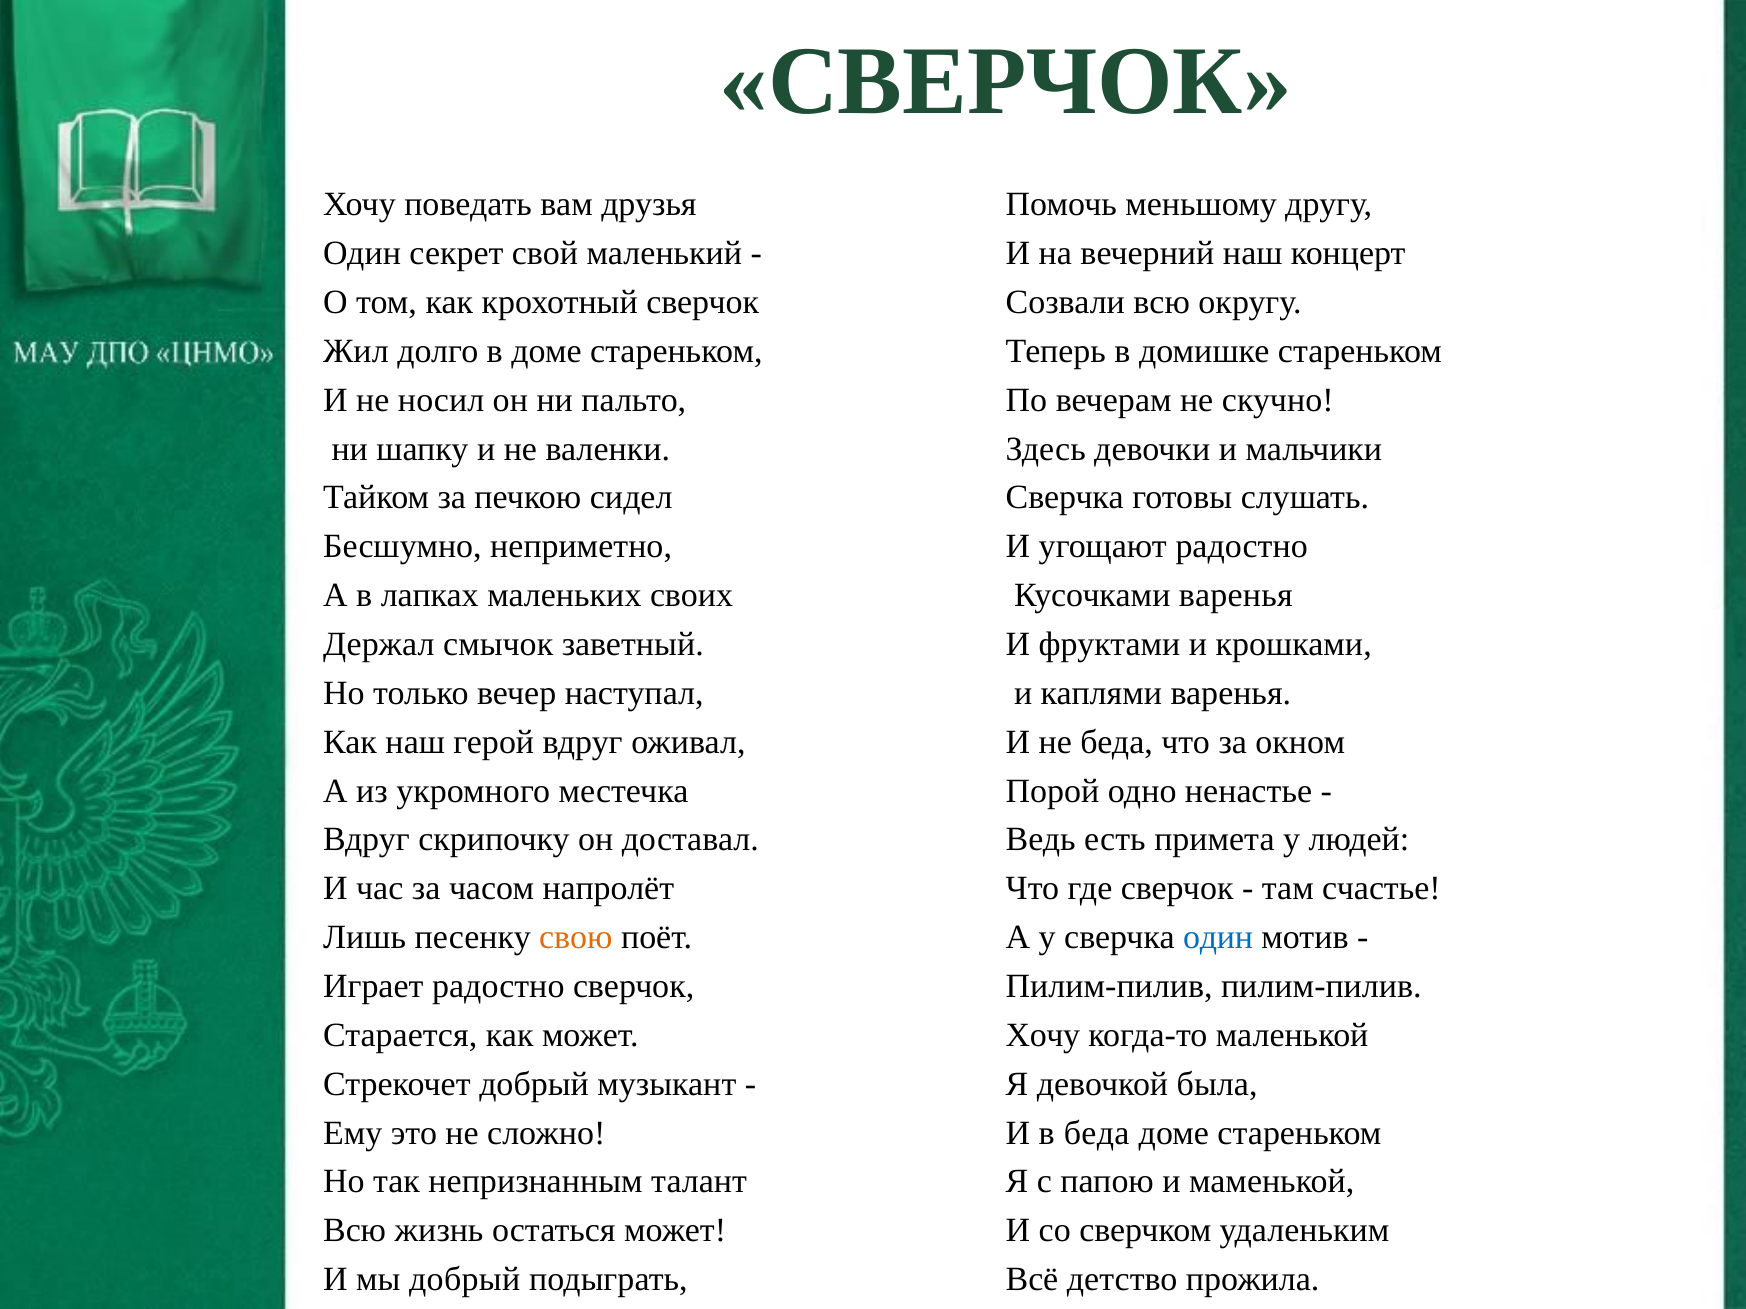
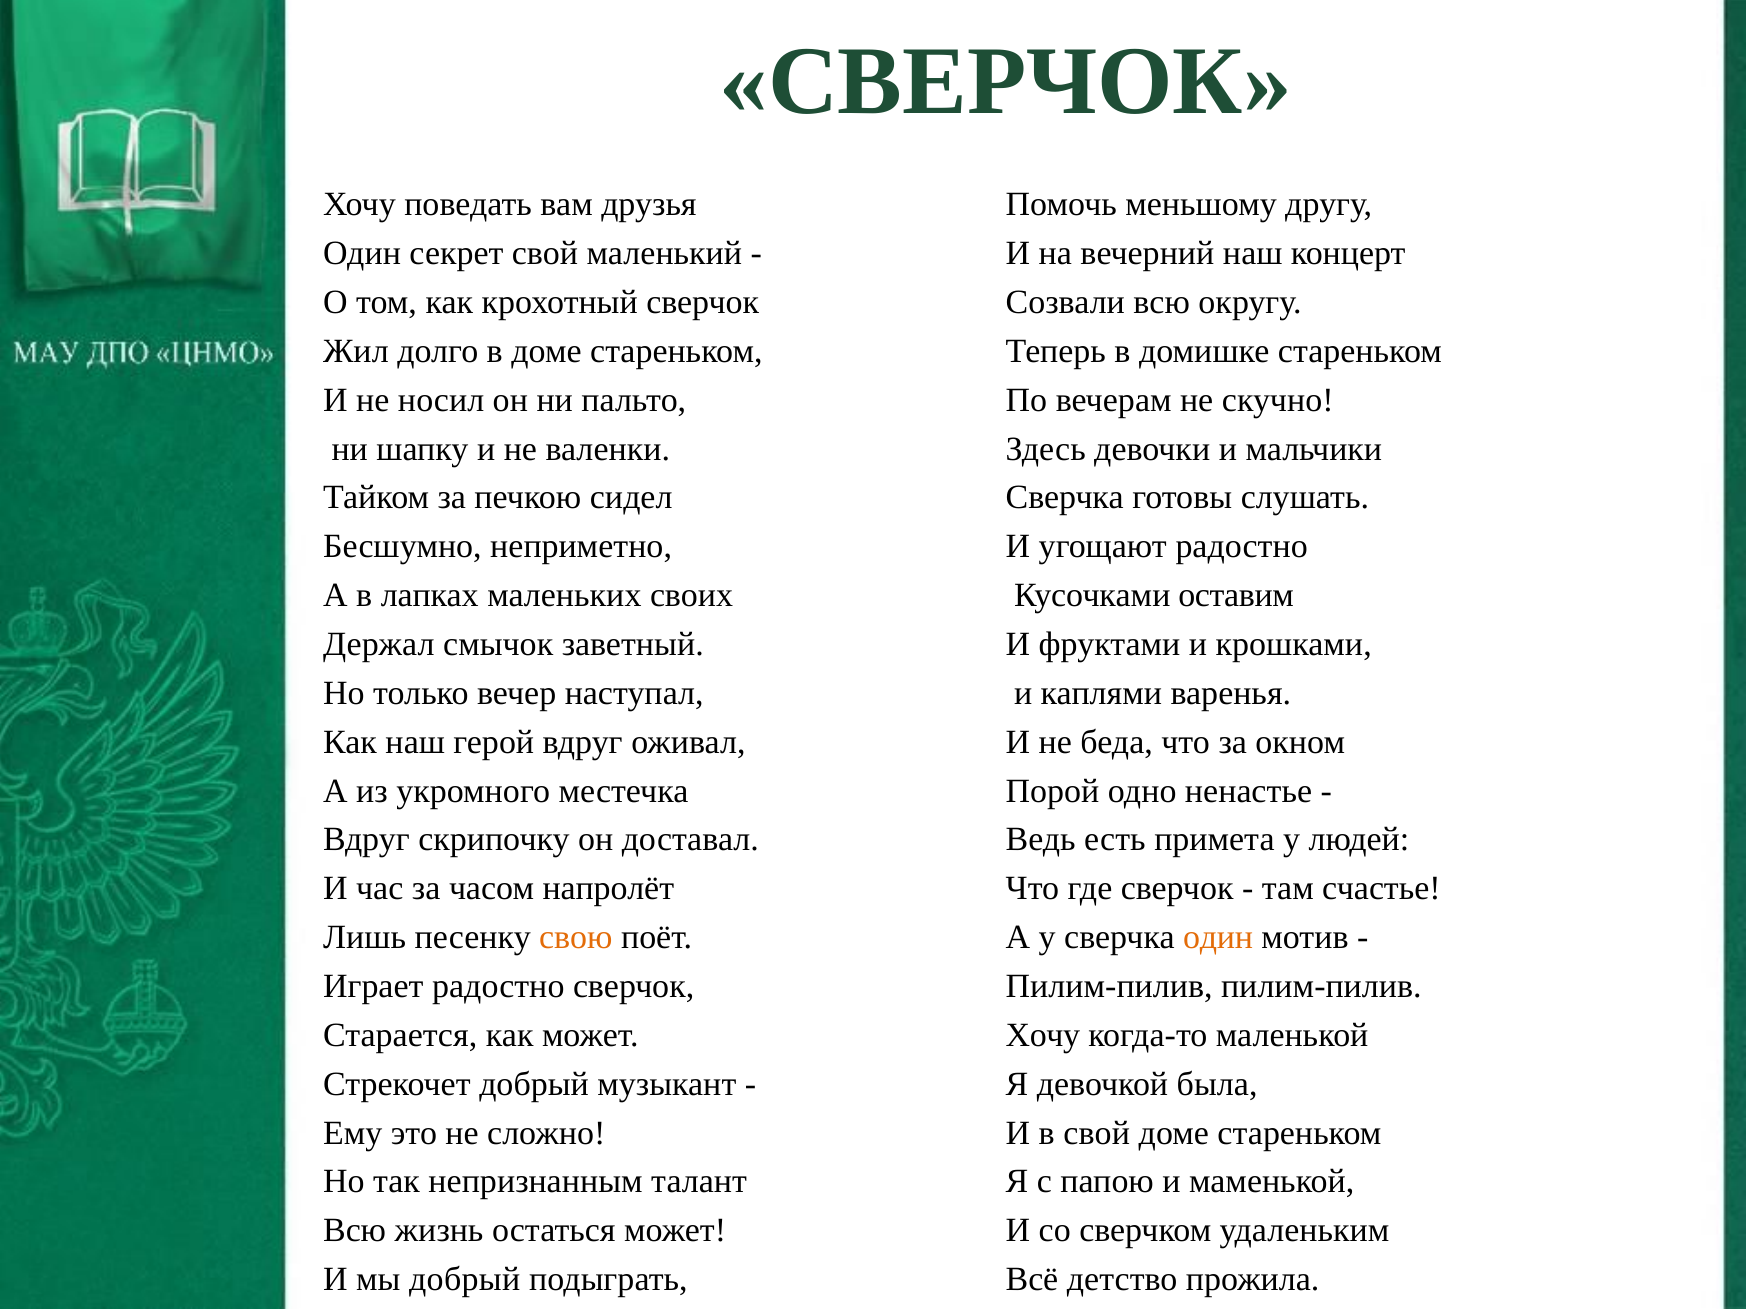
Кусочками варенья: варенья -> оставим (1236, 596)
один colour: blue -> orange (1218, 938)
в беда: беда -> свой (1097, 1133)
